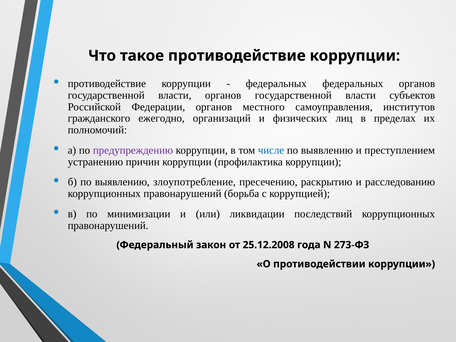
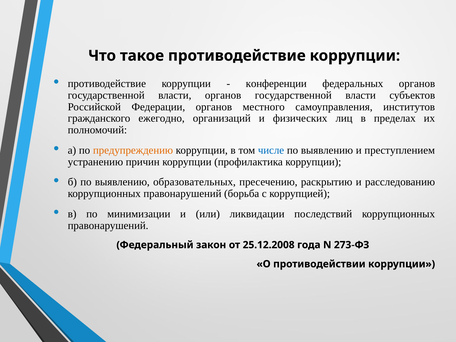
федеральных: федеральных -> конференции (276, 84)
предупреждению colour: purple -> orange (133, 150)
злоупотребление: злоупотребление -> образовательных (194, 182)
